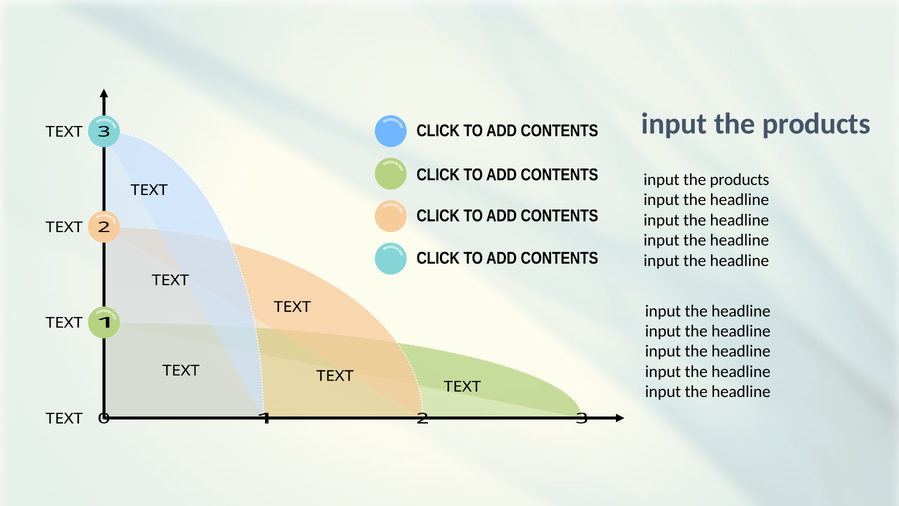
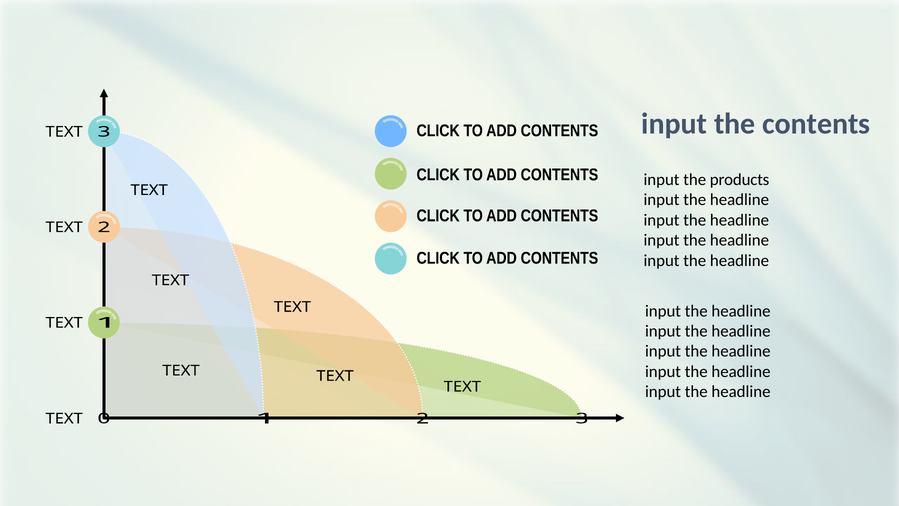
products: products -> contents (816, 124)
